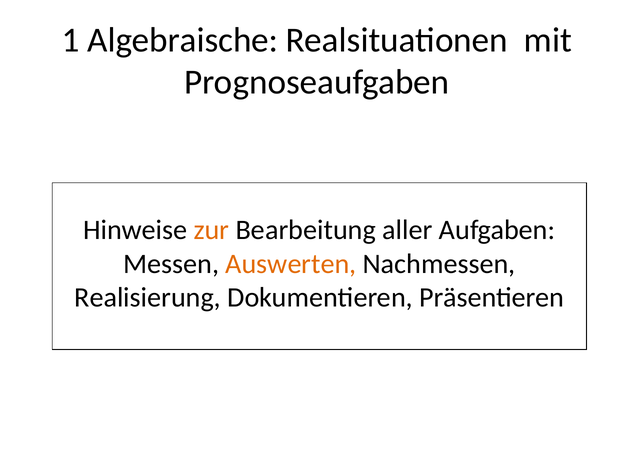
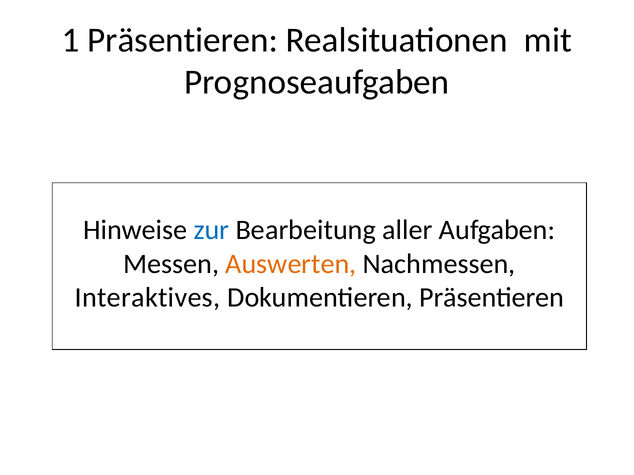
1 Algebraische: Algebraische -> Präsentieren (183, 40)
zur colour: orange -> blue (211, 230)
Realisierung: Realisierung -> Interaktives (147, 298)
